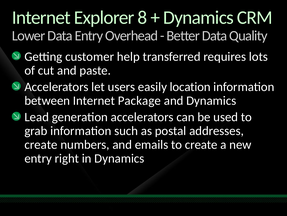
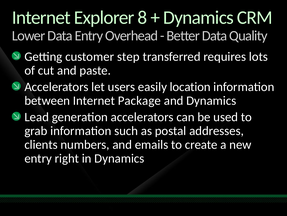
help: help -> step (128, 56)
create: create -> clients (41, 144)
